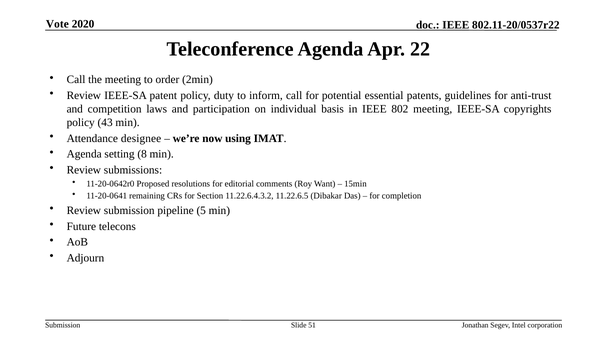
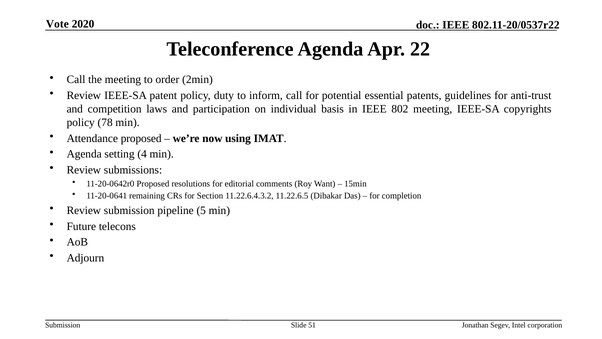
43: 43 -> 78 (105, 122)
Attendance designee: designee -> proposed (141, 138)
8: 8 -> 4 (142, 154)
